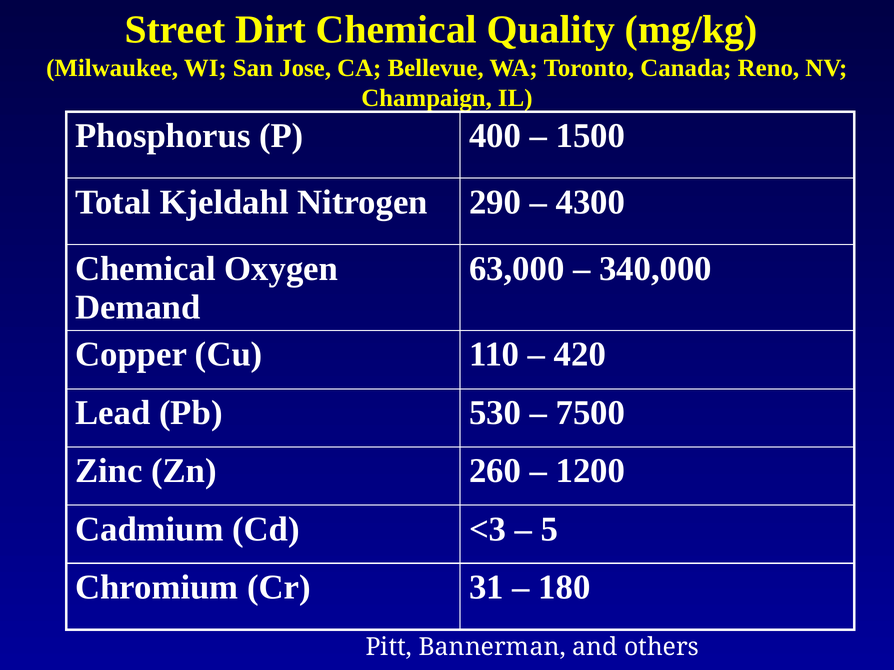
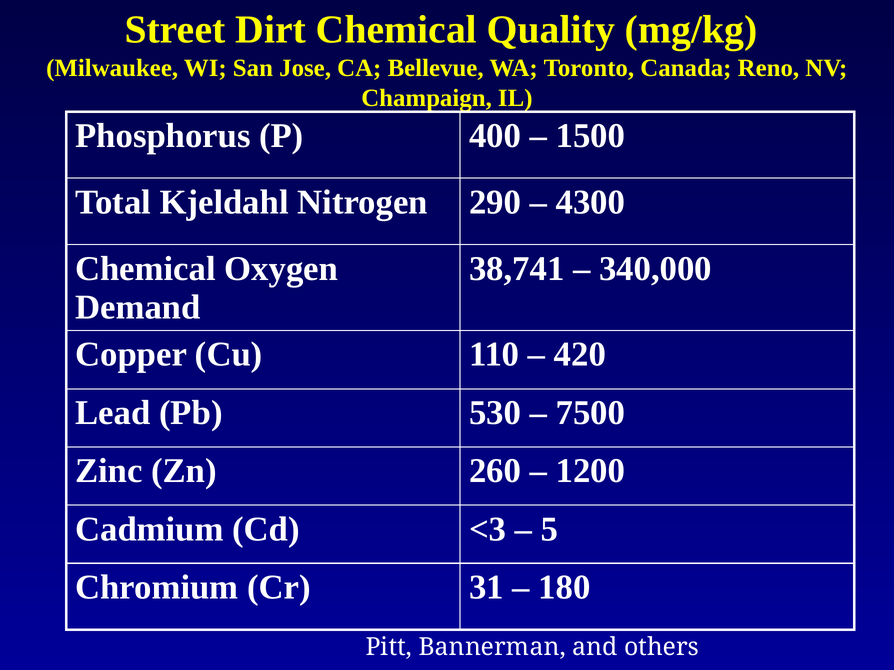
63,000: 63,000 -> 38,741 (517, 269)
